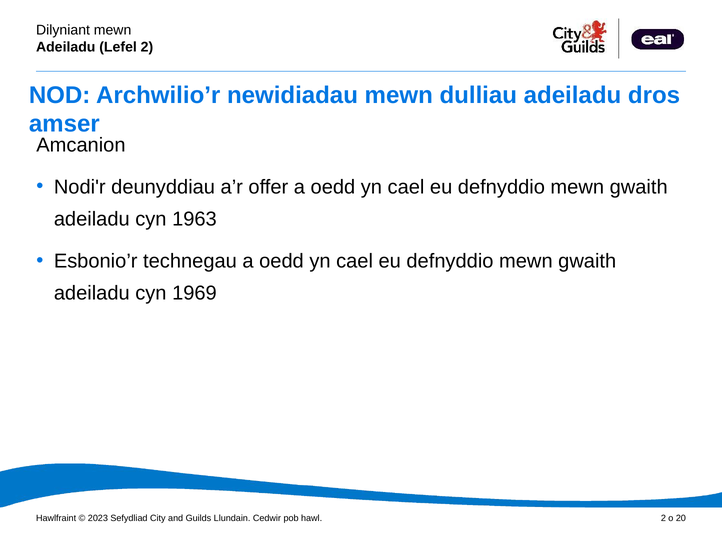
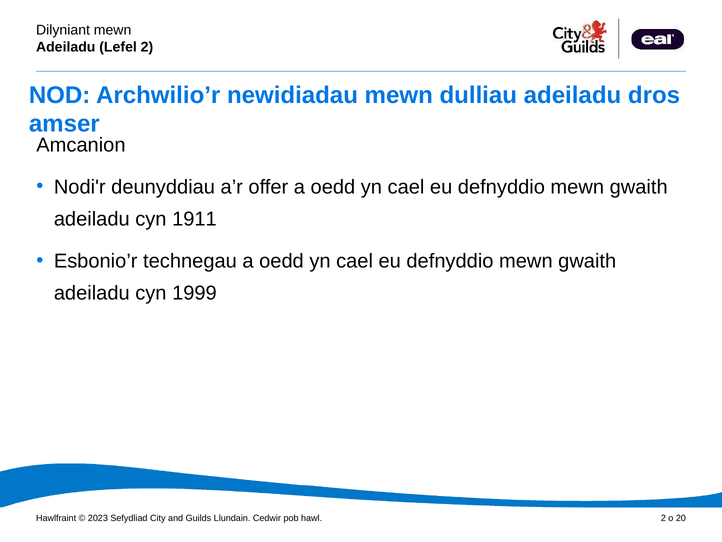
1963: 1963 -> 1911 (194, 219)
1969: 1969 -> 1999 (194, 293)
